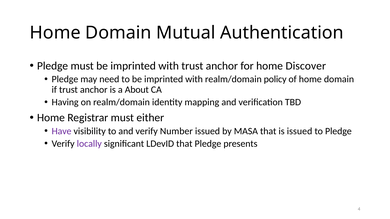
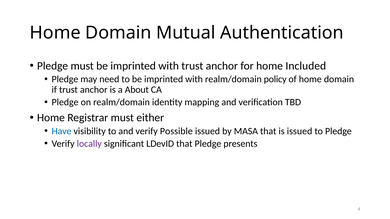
Discover: Discover -> Included (306, 66)
Having: Having -> Pledge (65, 102)
Have colour: purple -> blue (62, 131)
Number: Number -> Possible (176, 131)
